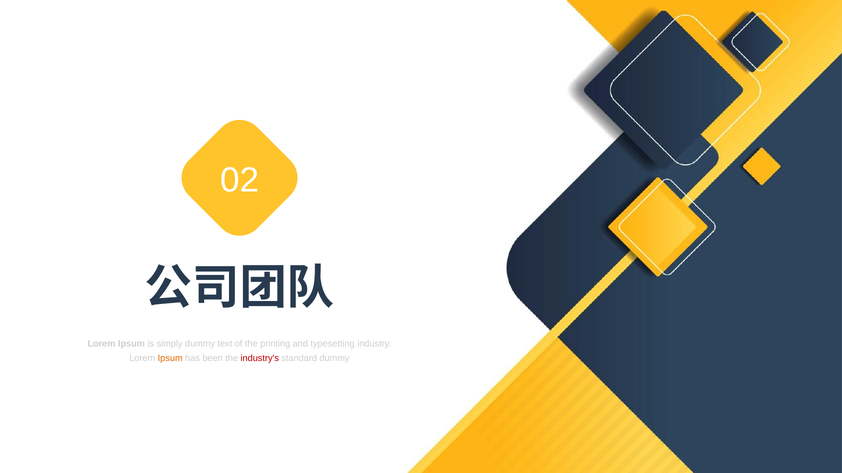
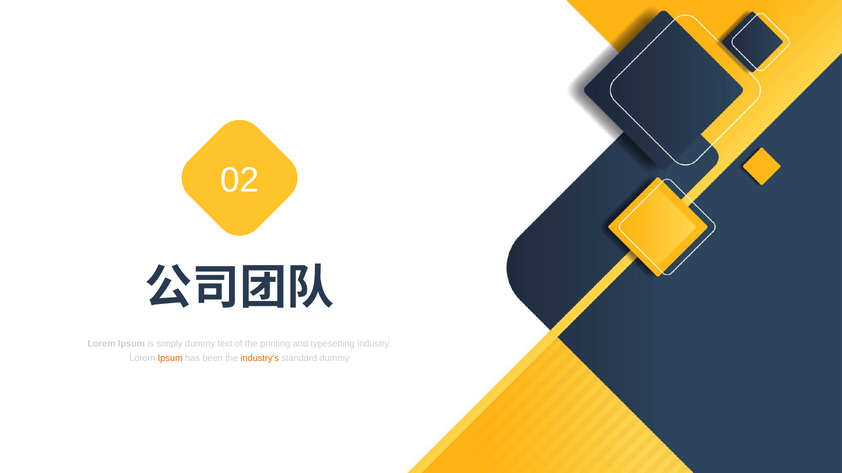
industry's colour: red -> orange (260, 359)
